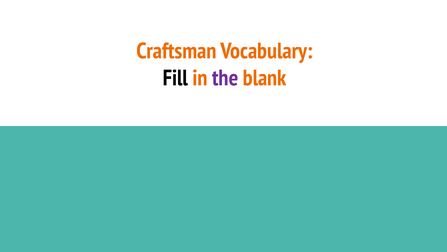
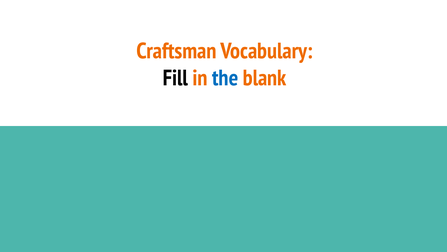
the colour: purple -> blue (225, 78)
